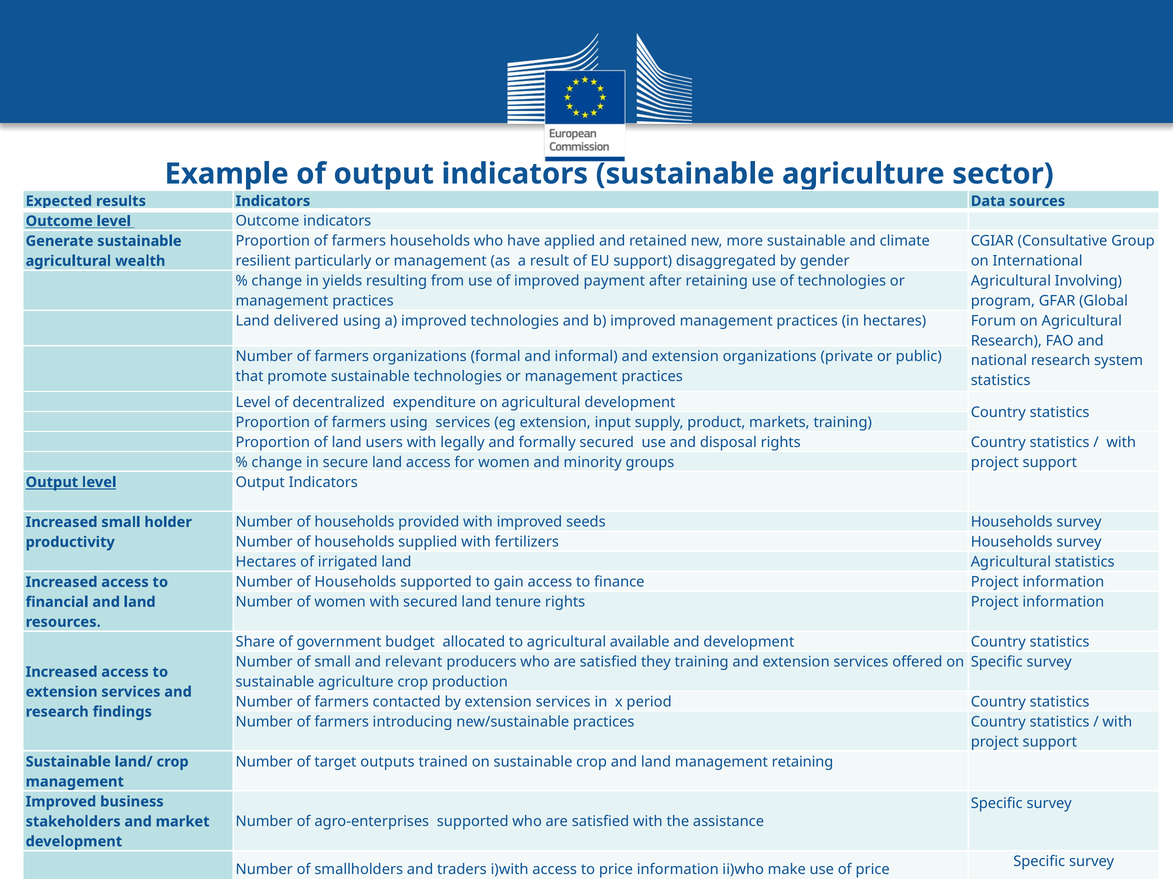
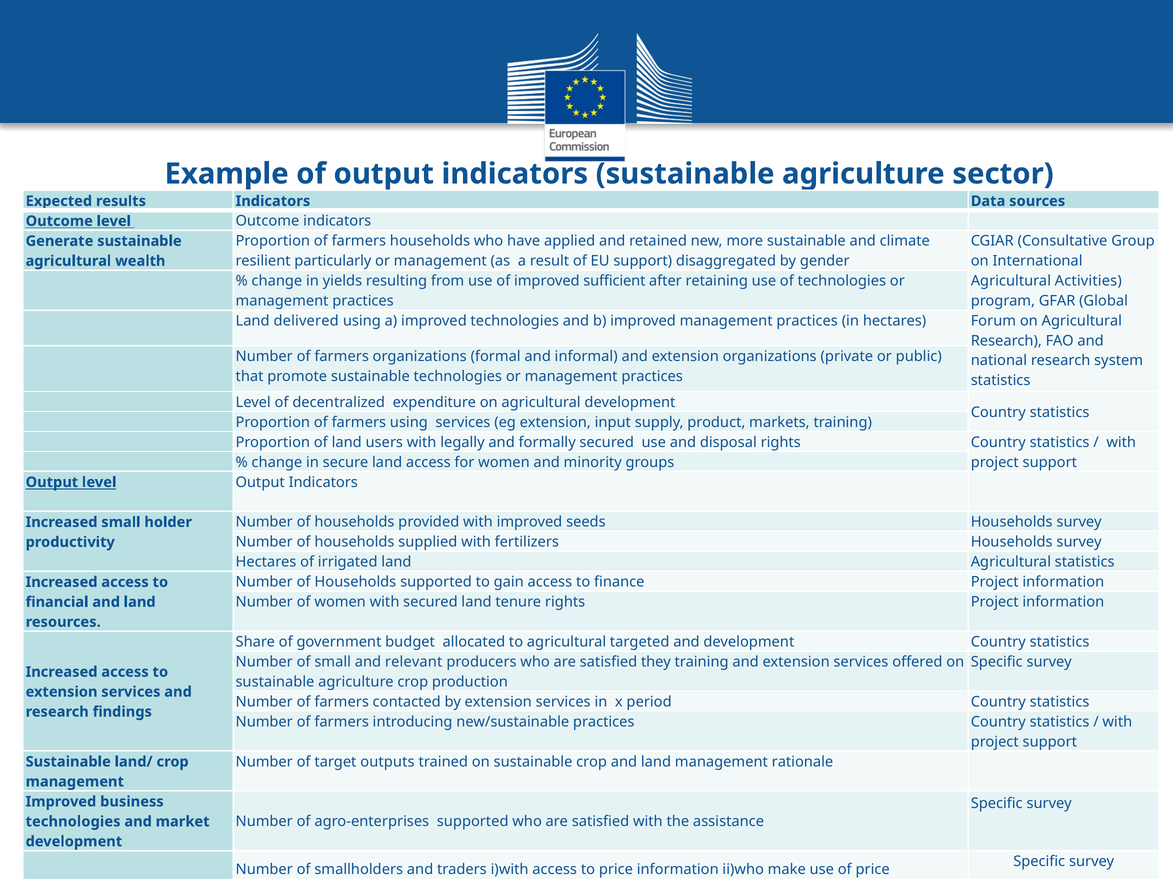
payment: payment -> sufficient (614, 281)
Involving: Involving -> Activities (1088, 281)
available: available -> targeted (640, 642)
management retaining: retaining -> rationale (802, 762)
stakeholders: stakeholders -> technologies (73, 822)
